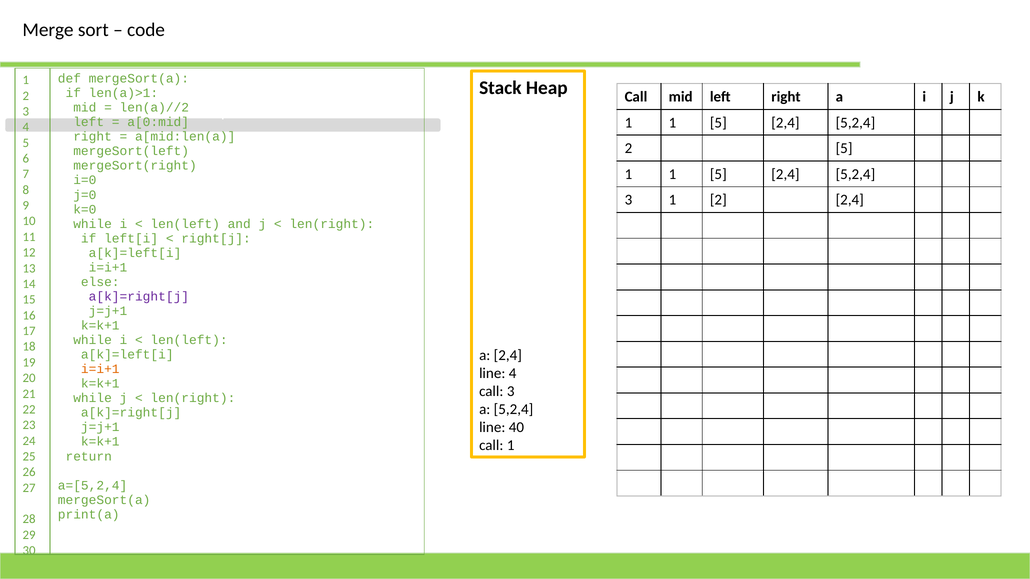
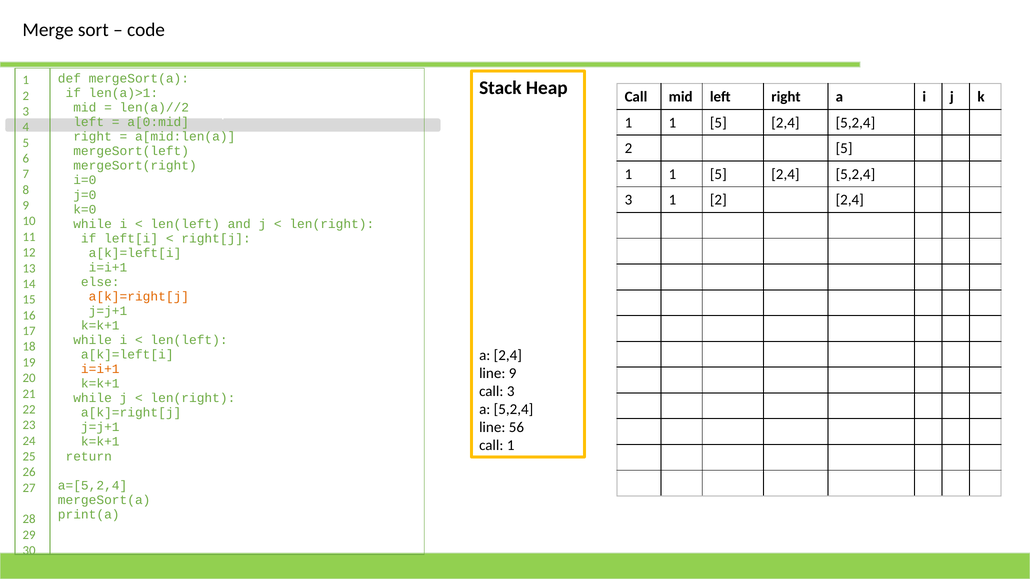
a[k]=right[j colour: purple -> orange (139, 297)
line 4: 4 -> 9 (513, 373)
40: 40 -> 56 (516, 427)
